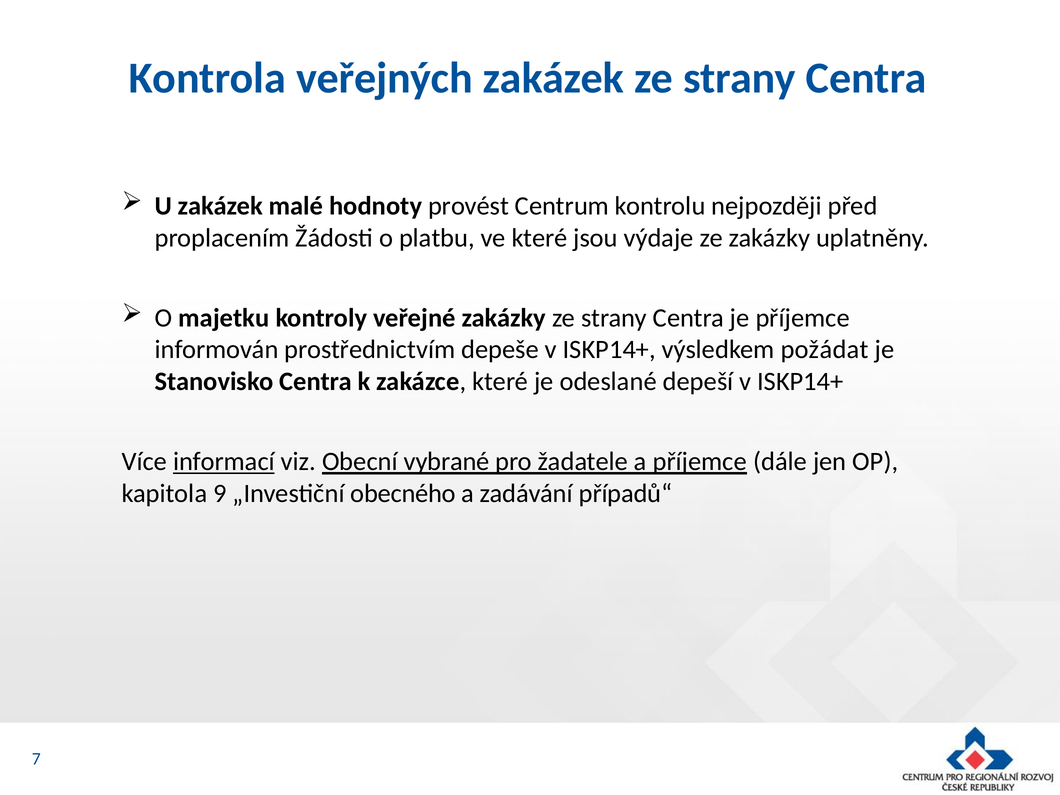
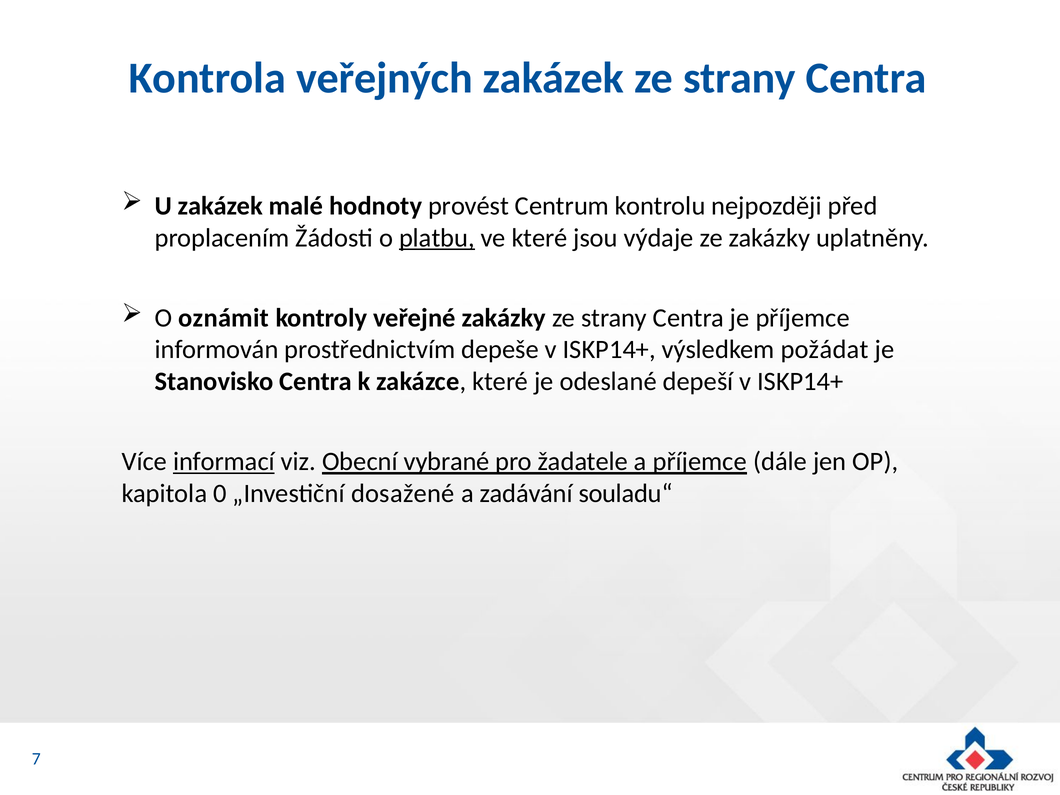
platbu underline: none -> present (437, 238)
majetku: majetku -> oznámit (224, 318)
9: 9 -> 0 (220, 493)
obecného: obecného -> dosažené (403, 493)
případů“: případů“ -> souladu“ (626, 493)
